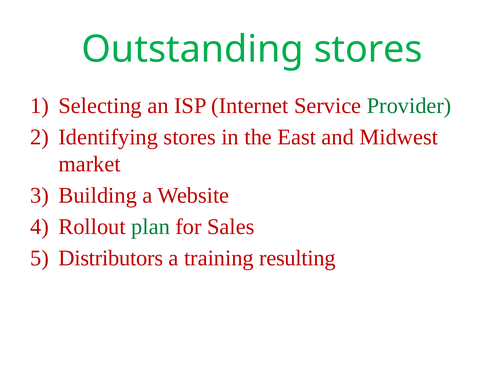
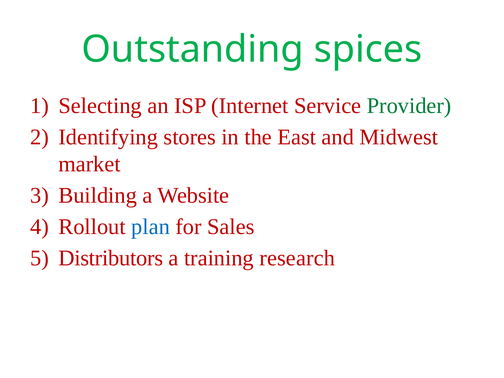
Outstanding stores: stores -> spices (368, 49)
plan colour: green -> blue (151, 227)
resulting: resulting -> research (297, 258)
